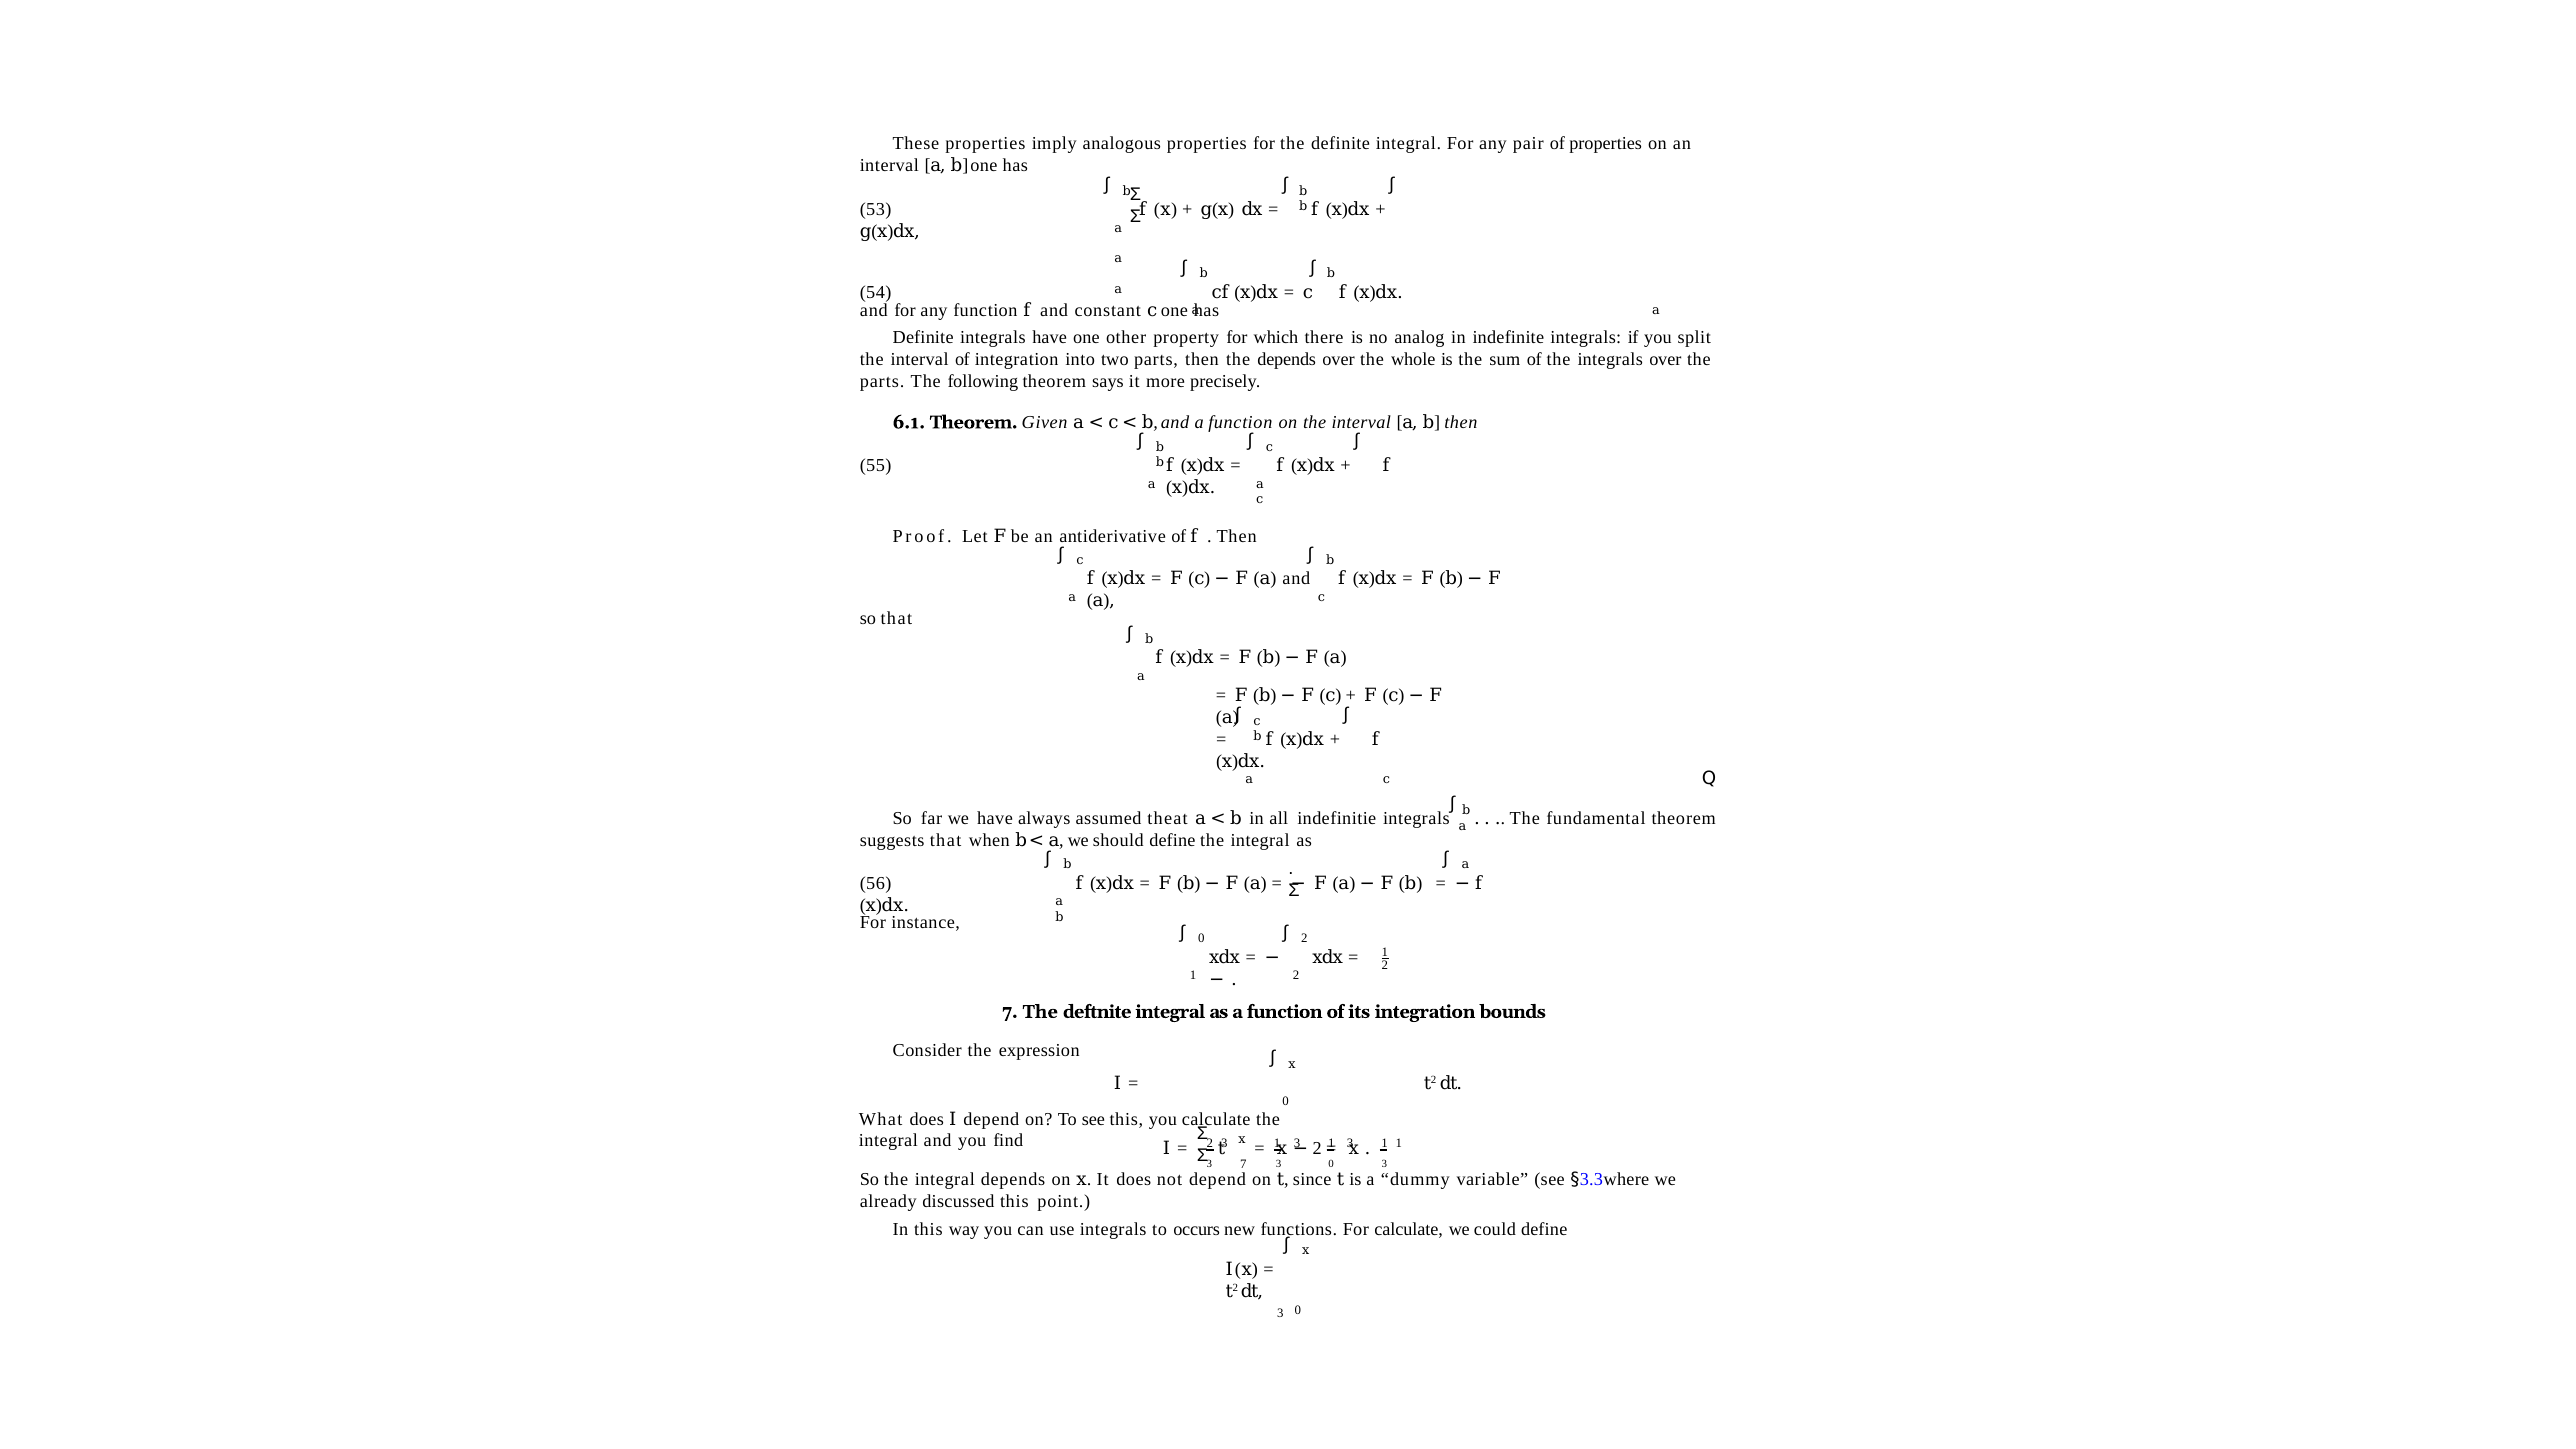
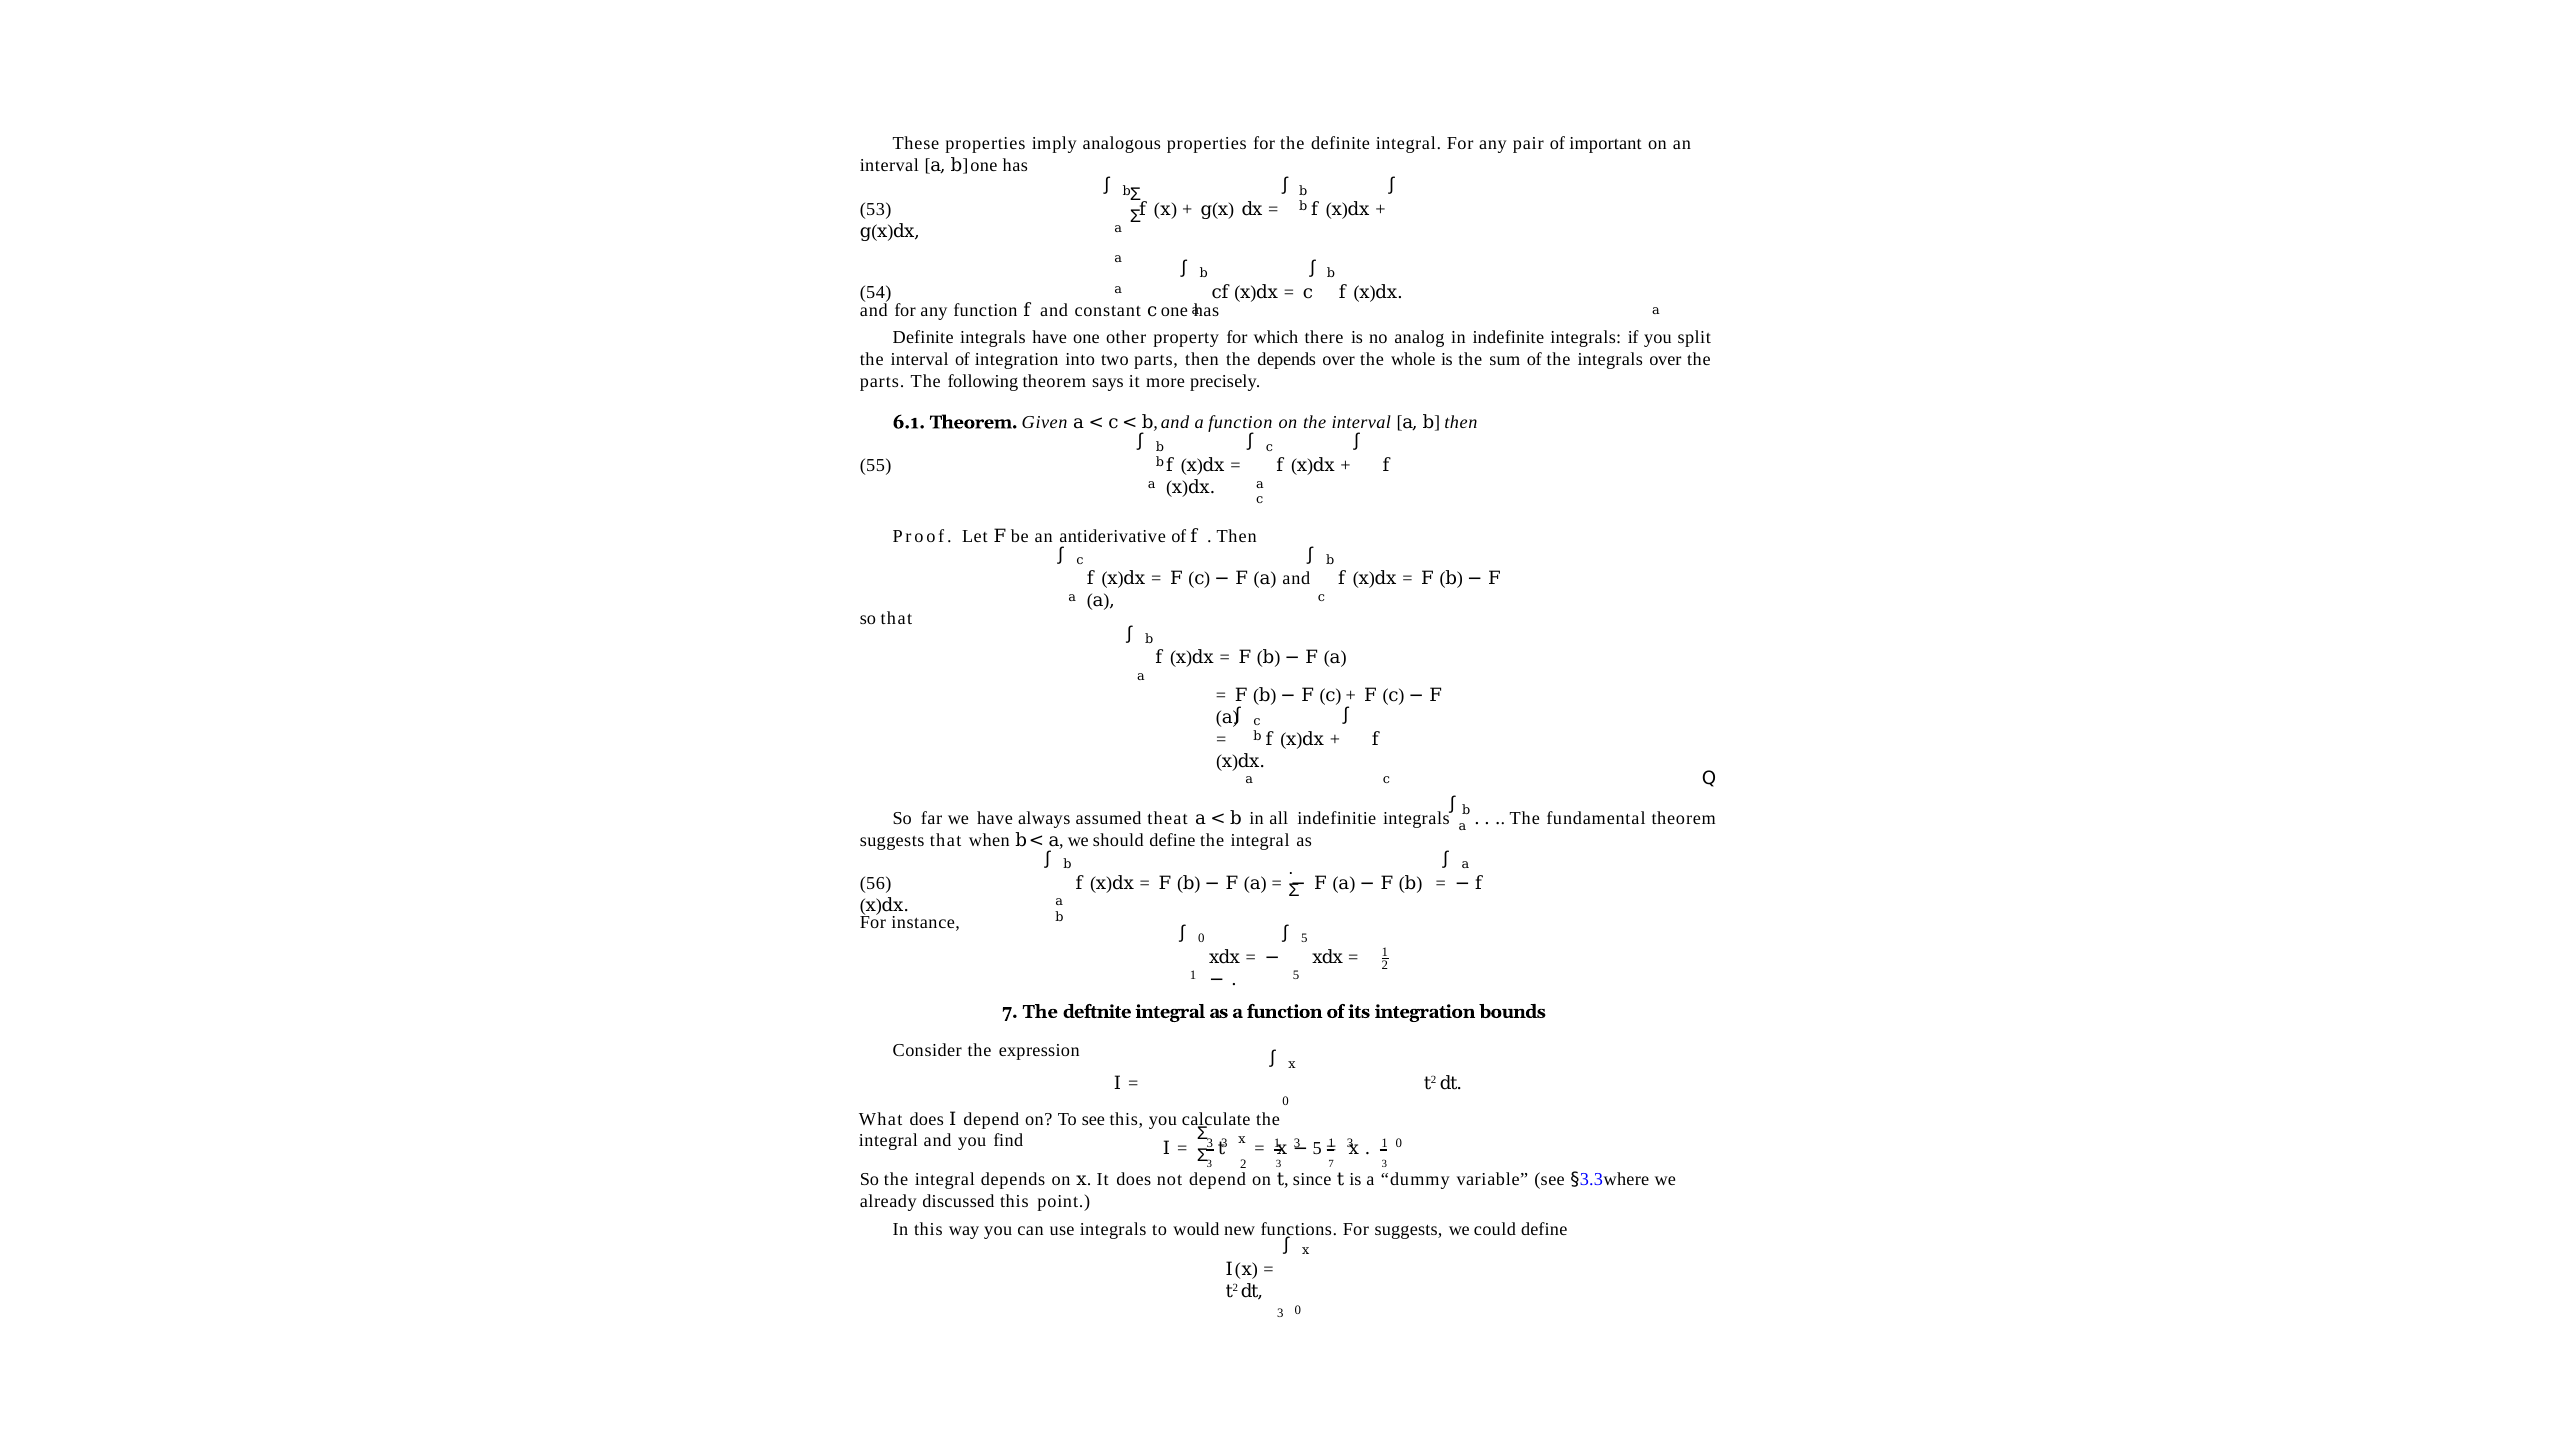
of properties: properties -> important (1606, 144)
0 2: 2 -> 5 (1304, 939)
2: 2 -> 5 (1296, 976)
find 2: 2 -> 3 (1210, 1143)
1 1: 1 -> 0 (1399, 1143)
2: 2 -> 5 (1317, 1149)
3 7: 7 -> 2 (1243, 1164)
3 0: 0 -> 7 (1331, 1164)
occurs: occurs -> would (1196, 1229)
For calculate: calculate -> suggests (1408, 1229)
